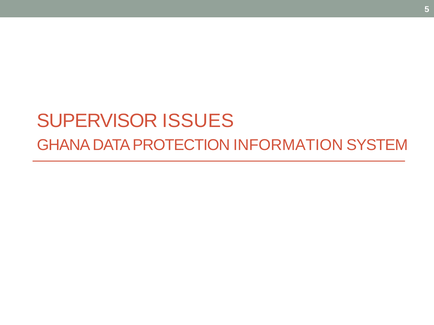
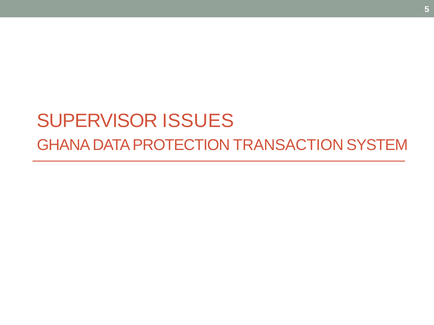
INFORMATION: INFORMATION -> TRANSACTION (288, 145)
